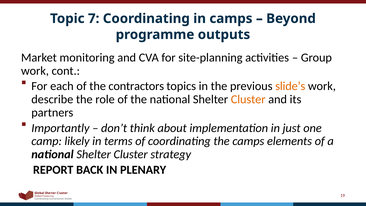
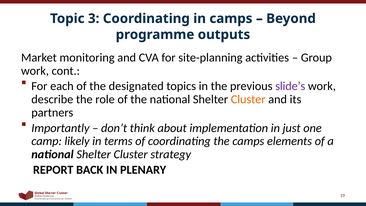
7: 7 -> 3 (94, 19)
contractors: contractors -> designated (136, 86)
slide’s colour: orange -> purple (290, 86)
